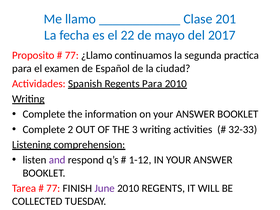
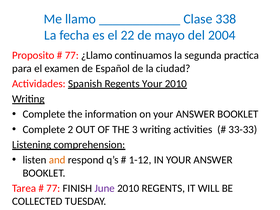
201: 201 -> 338 (226, 19)
2017: 2017 -> 2004 (222, 35)
Regents Para: Para -> Your (152, 84)
32-33: 32-33 -> 33-33 (243, 129)
and colour: purple -> orange (57, 160)
